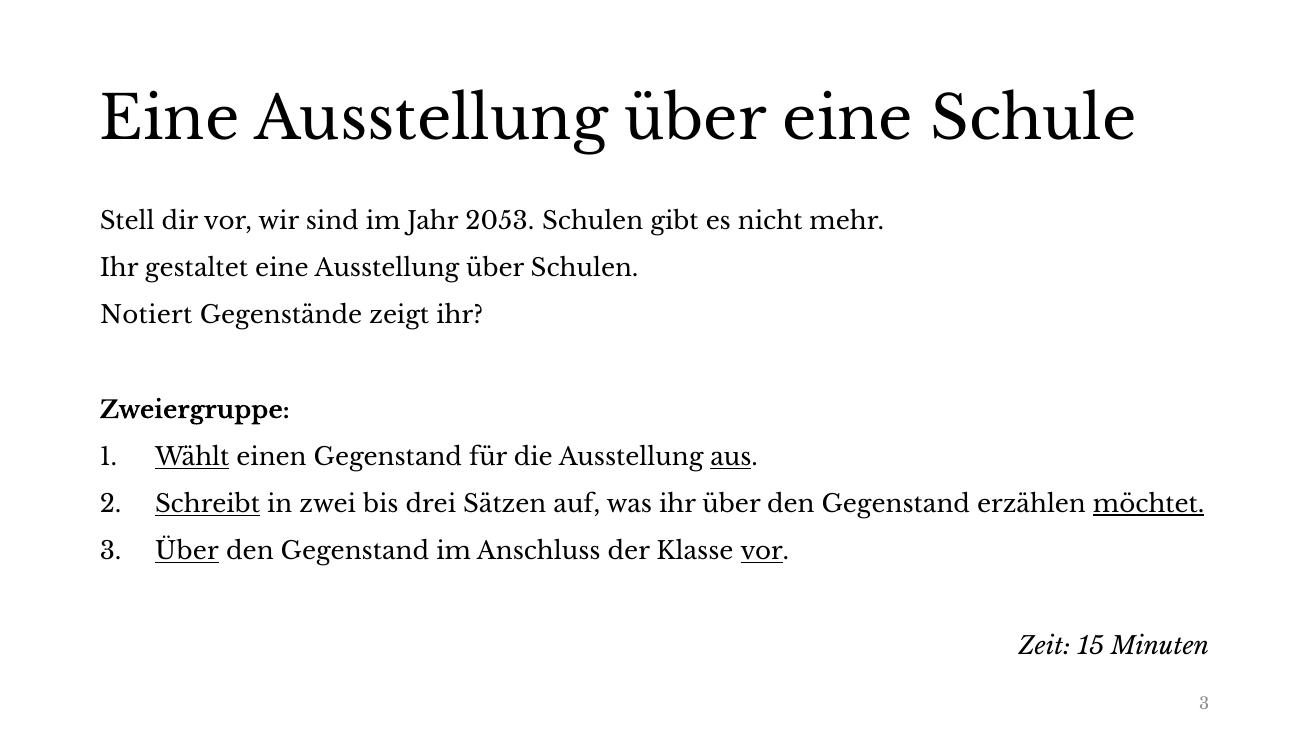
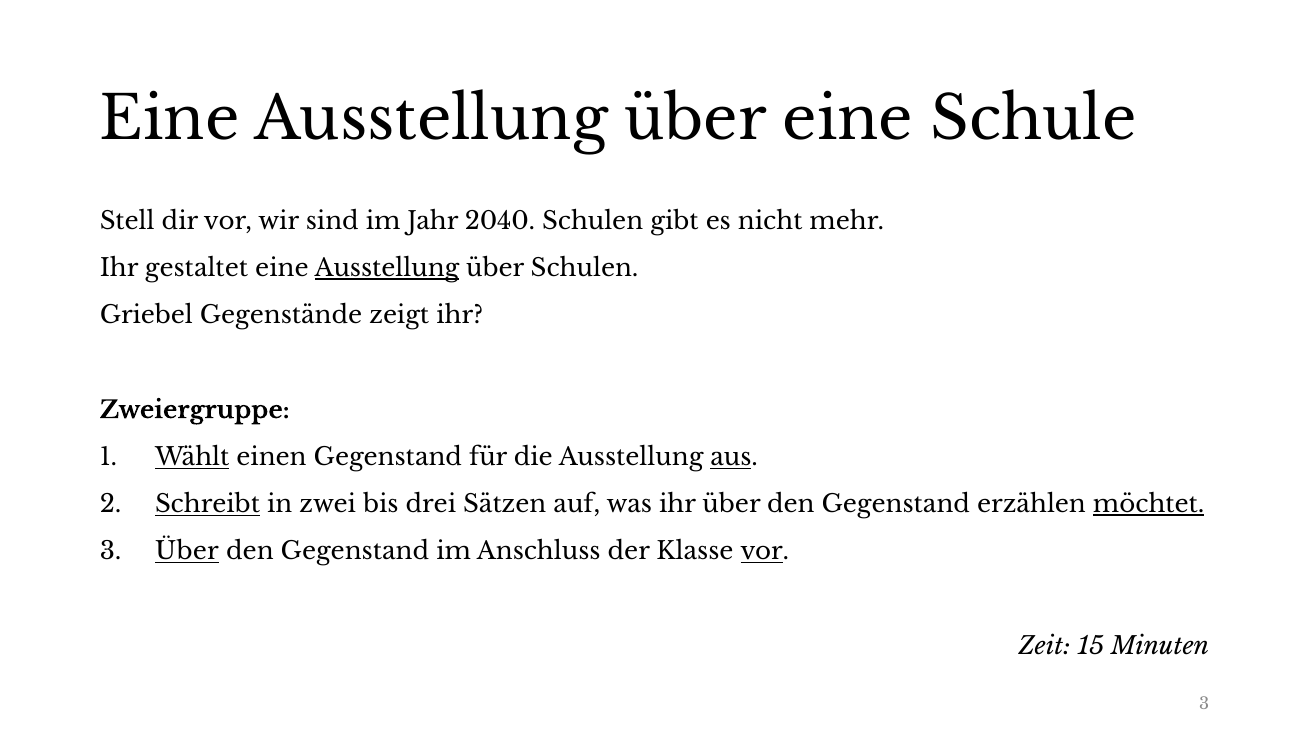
2053: 2053 -> 2040 (500, 221)
Ausstellung underline: none -> present (387, 269)
Notiert: Notiert -> Griebel (146, 316)
